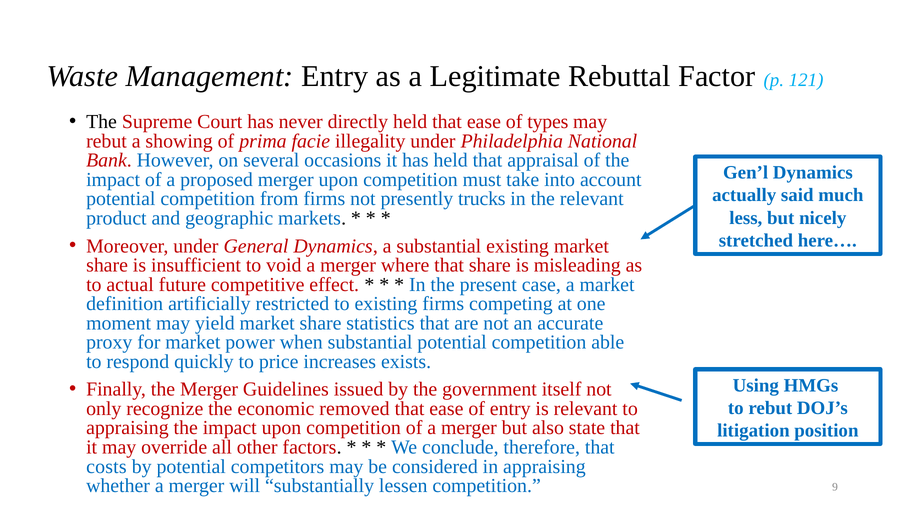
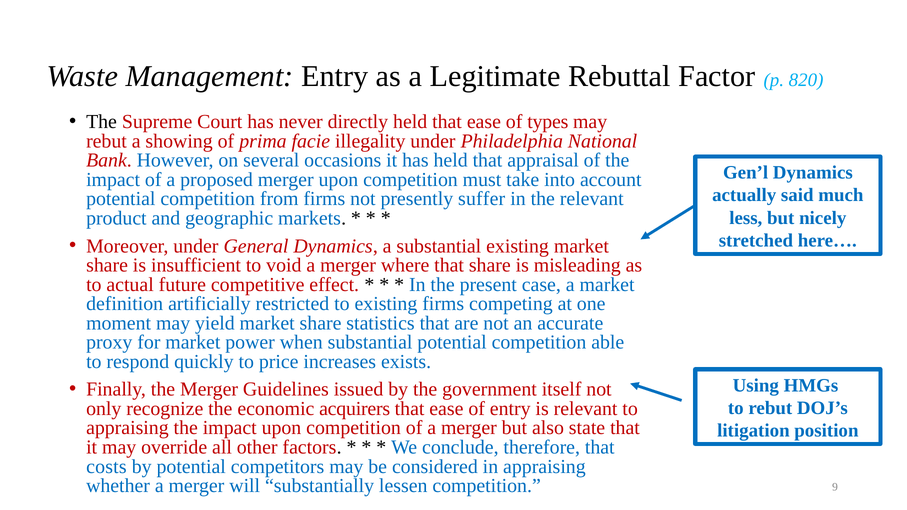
121: 121 -> 820 (806, 80)
trucks: trucks -> suffer (482, 199)
removed: removed -> acquirers (355, 409)
